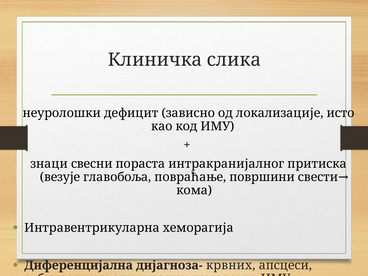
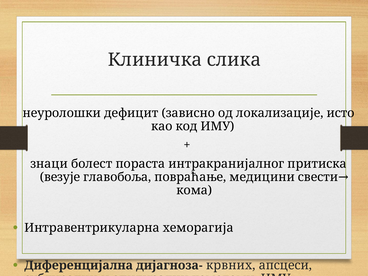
свесни: свесни -> болест (92, 164)
површини: површини -> медицини (262, 177)
